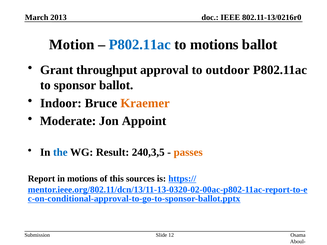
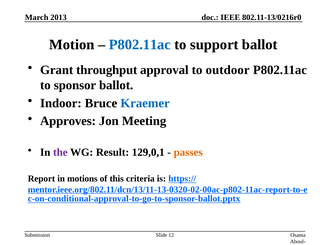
to motions: motions -> support (214, 45)
Kraemer colour: orange -> blue (145, 103)
Moderate: Moderate -> Approves (68, 121)
Appoint: Appoint -> Meeting (144, 121)
the colour: blue -> purple (60, 153)
240,3,5: 240,3,5 -> 129,0,1 (148, 153)
sources: sources -> criteria (140, 179)
